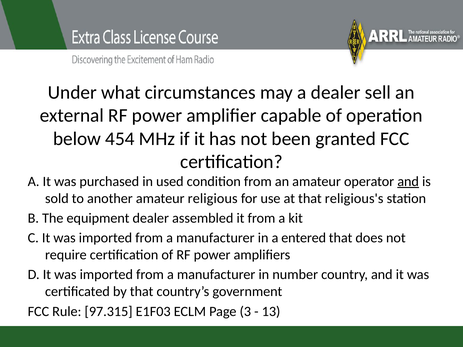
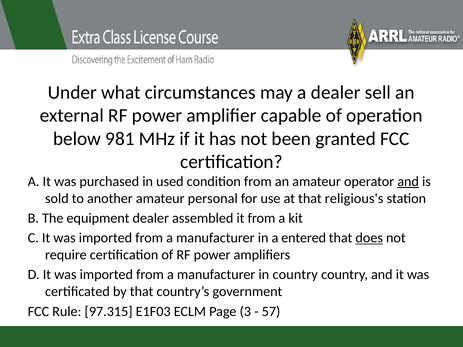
454: 454 -> 981 (120, 139)
religious: religious -> personal (213, 198)
does underline: none -> present (369, 238)
in number: number -> country (295, 275)
13: 13 -> 57 (271, 312)
